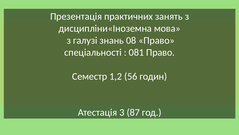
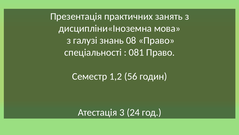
87: 87 -> 24 (133, 112)
